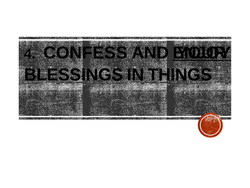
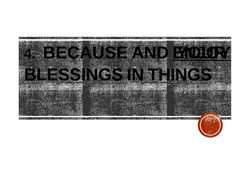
CONFESS: CONFESS -> BECAUSE (85, 53)
